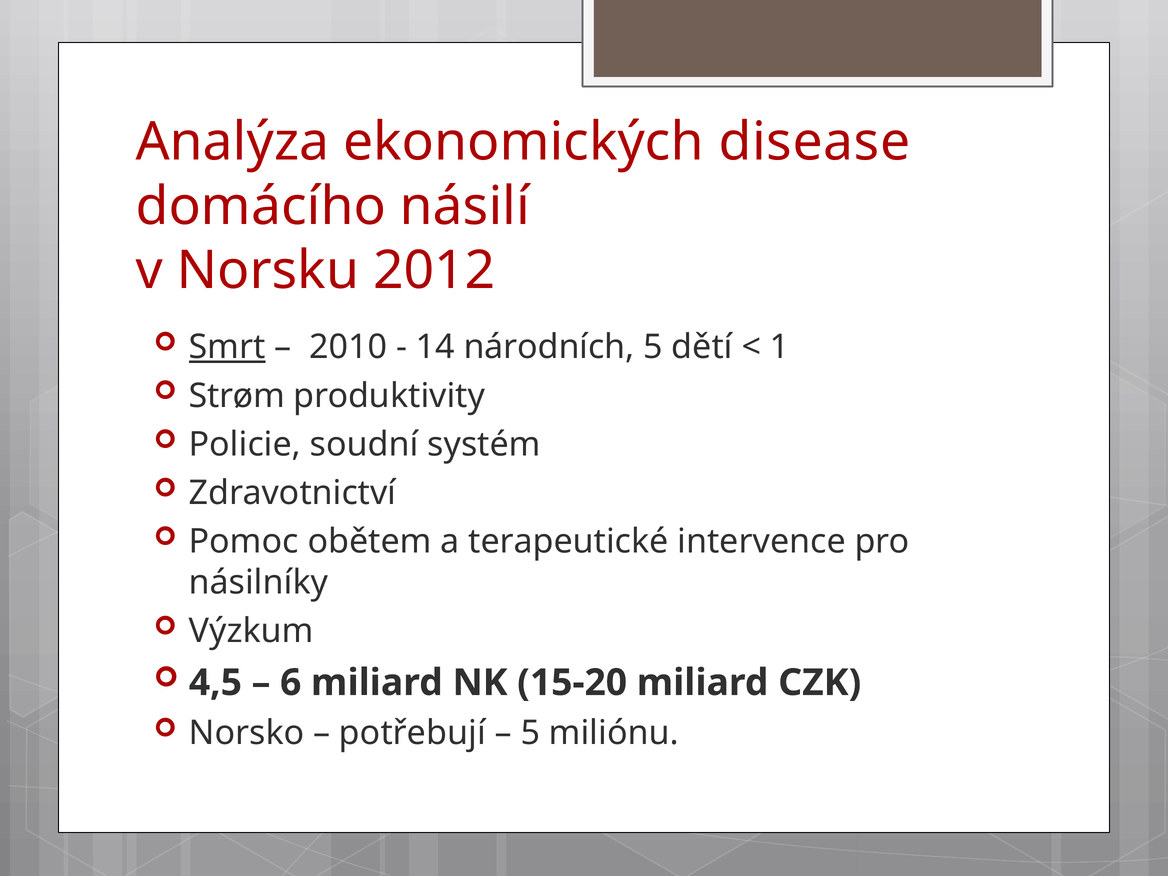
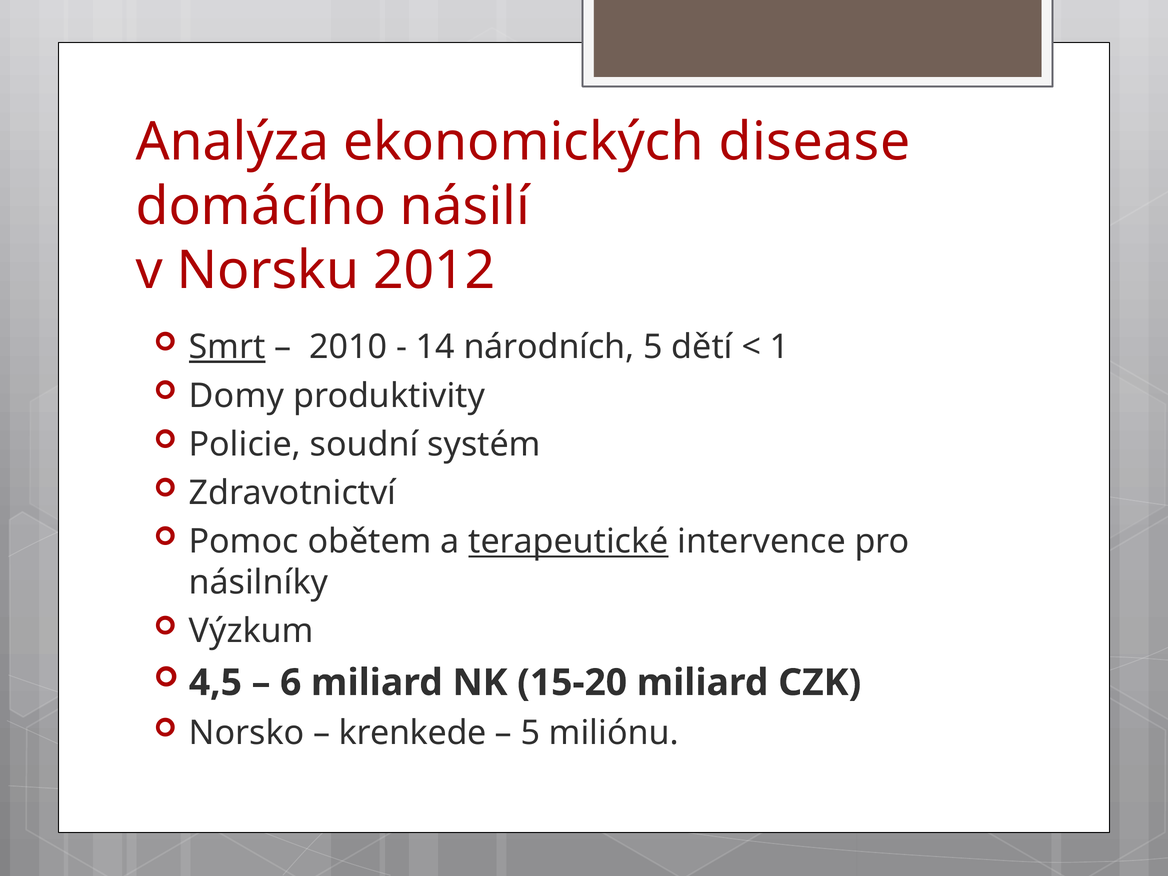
Strøm: Strøm -> Domy (237, 396)
terapeutické underline: none -> present (568, 542)
potřebují: potřebují -> krenkede (413, 733)
